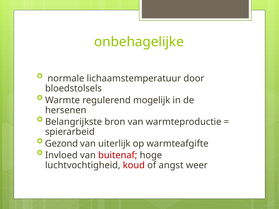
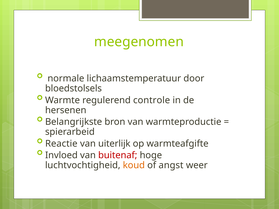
onbehagelijke: onbehagelijke -> meegenomen (139, 42)
mogelijk: mogelijk -> controle (152, 100)
Gezond: Gezond -> Reactie (61, 144)
koud colour: red -> orange (134, 166)
